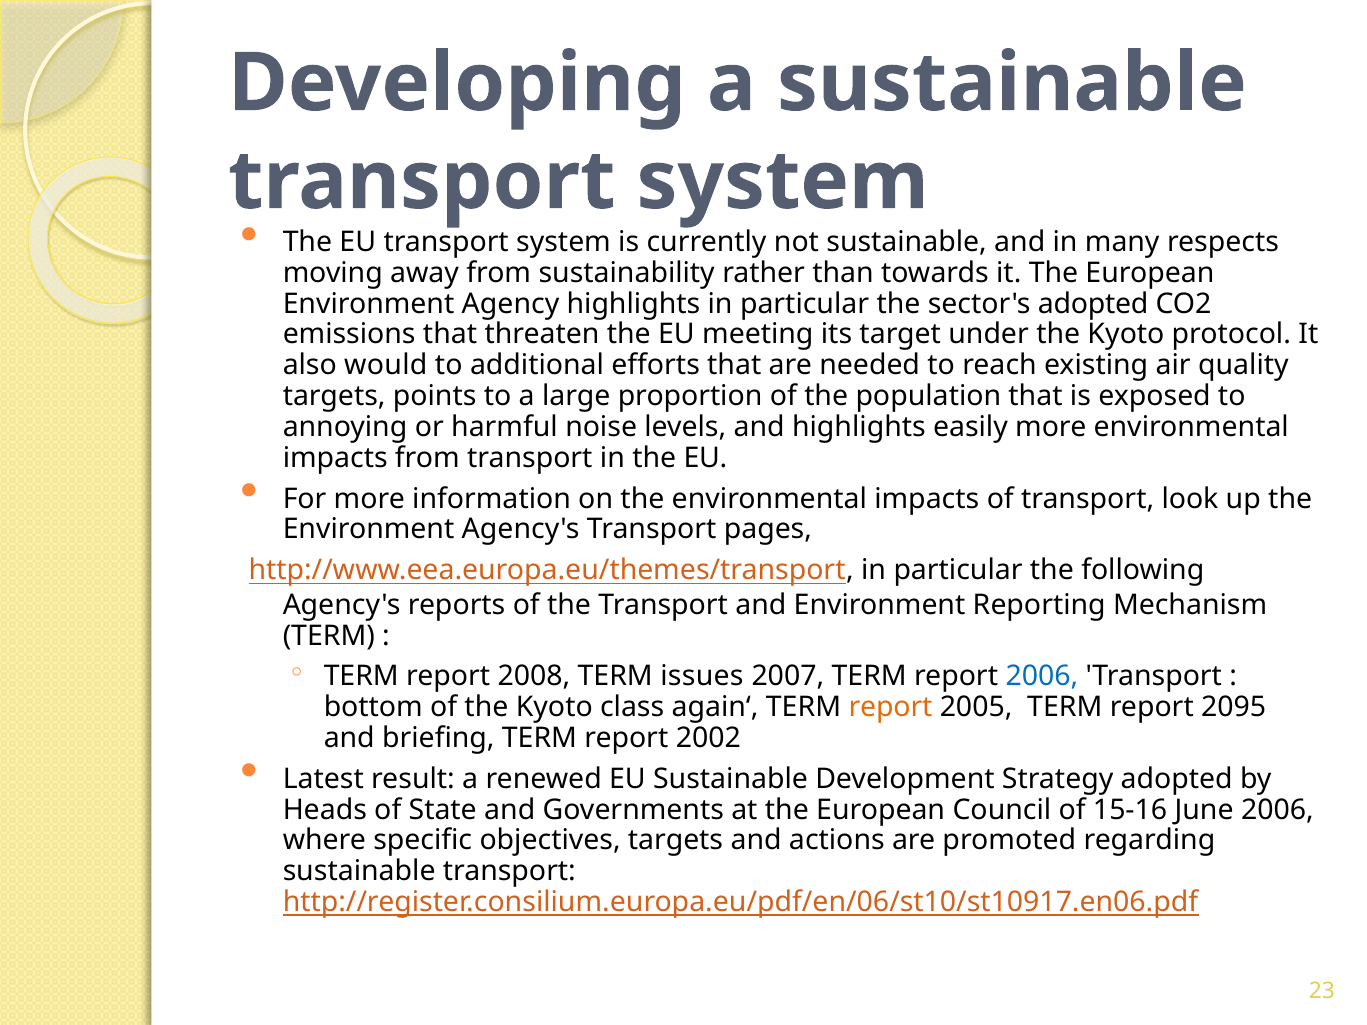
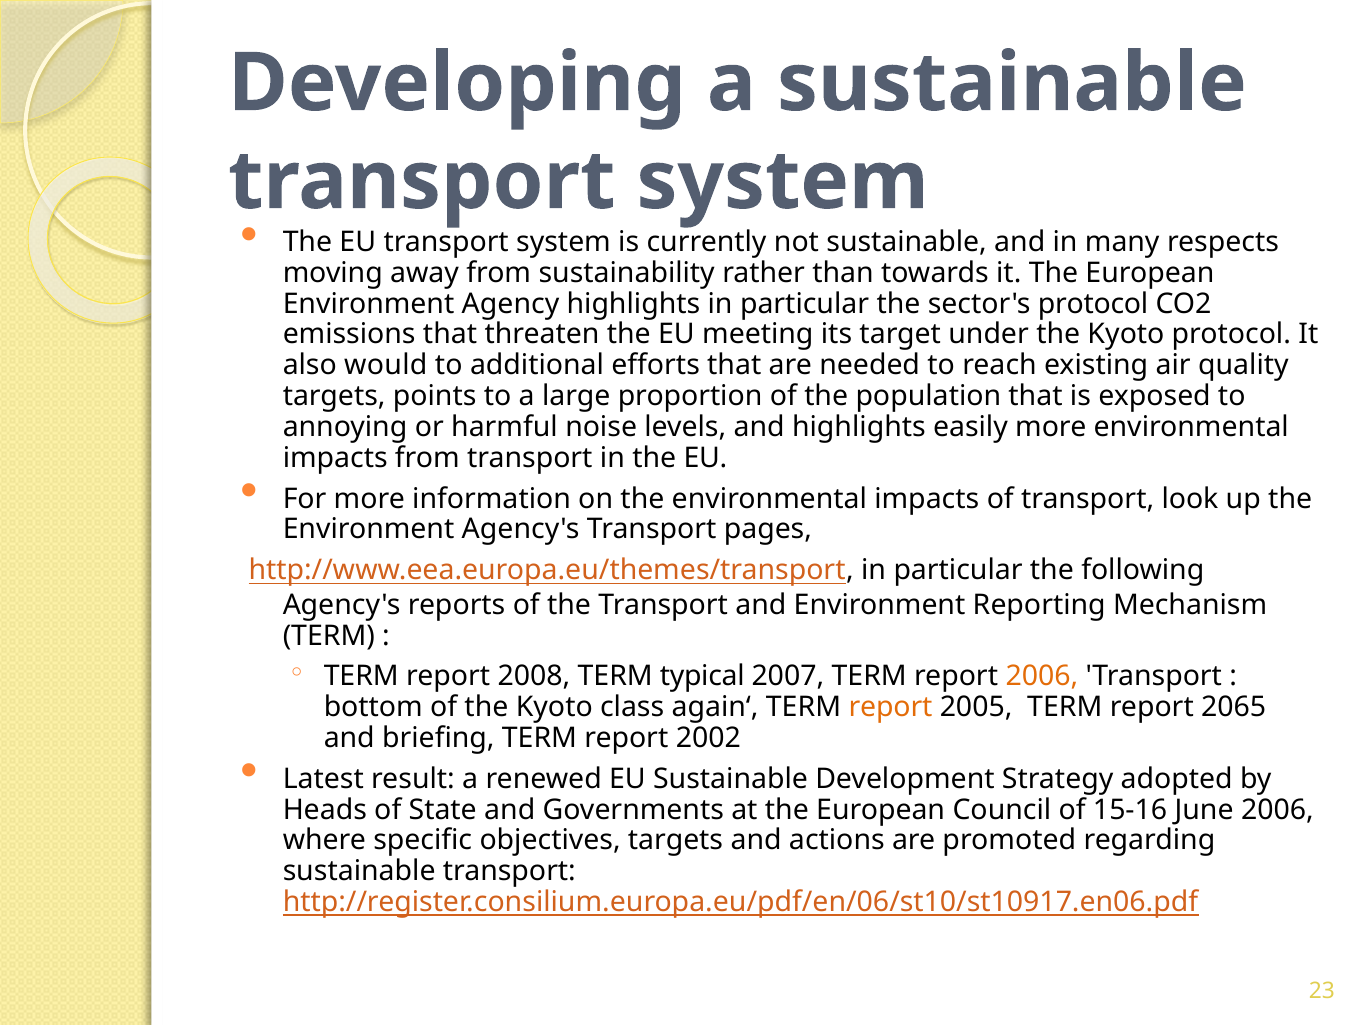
sector's adopted: adopted -> protocol (1093, 304)
issues: issues -> typical (702, 677)
2006 colour: blue -> orange (1042, 677)
2095: 2095 -> 2065 (1234, 707)
